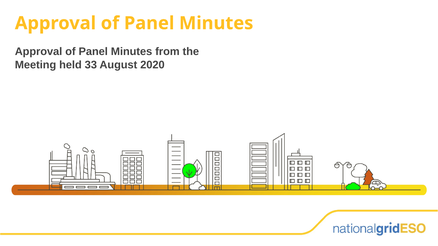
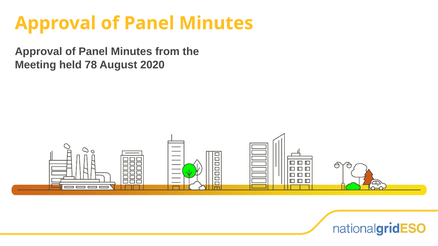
33: 33 -> 78 (91, 65)
